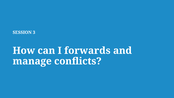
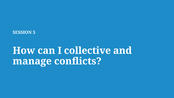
forwards: forwards -> collective (87, 51)
